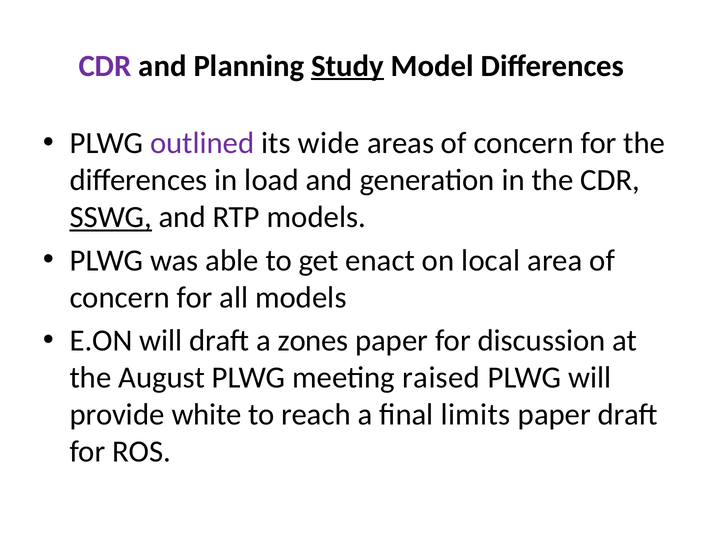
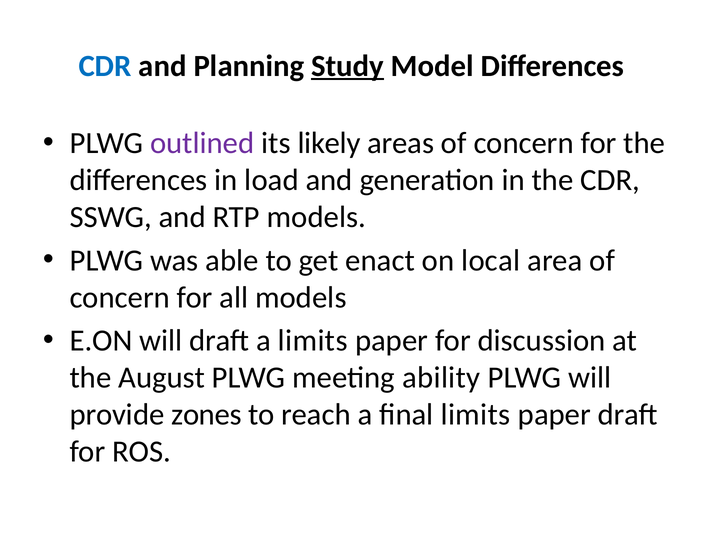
CDR colour: purple -> blue (105, 66)
wide: wide -> likely (329, 143)
SSWG underline: present -> none (111, 217)
a zones: zones -> limits (313, 341)
raised: raised -> ability (441, 378)
white: white -> zones (206, 415)
